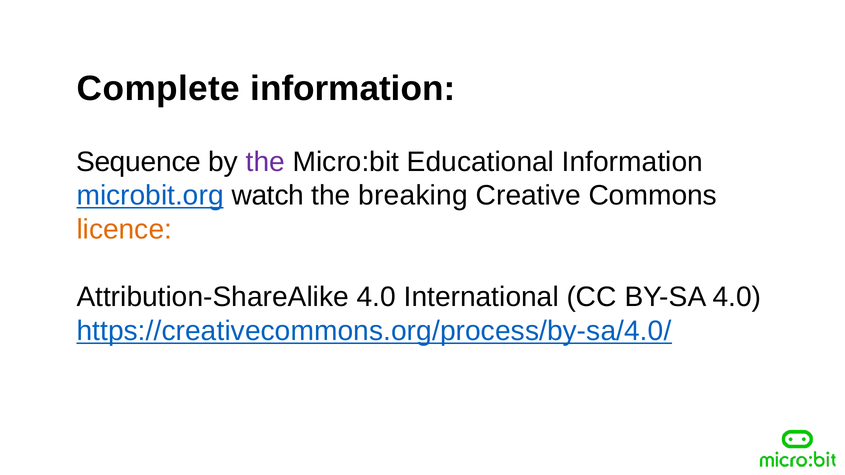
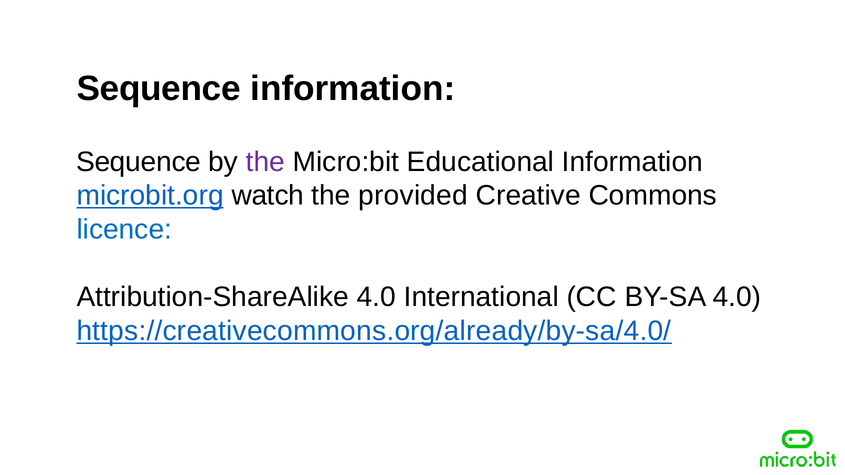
Complete: Complete -> Sequence (159, 89)
breaking: breaking -> provided (413, 196)
licence colour: orange -> blue (124, 230)
https://creativecommons.org/process/by-sa/4.0/: https://creativecommons.org/process/by-sa/4.0/ -> https://creativecommons.org/already/by-sa/4.0/ (374, 331)
